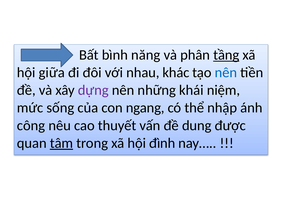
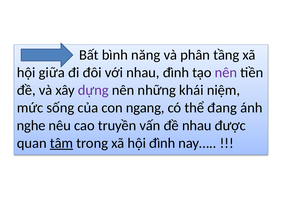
tầng underline: present -> none (226, 55)
nhau khác: khác -> đình (176, 73)
nên colour: blue -> purple (226, 73)
nhập: nhập -> đang (222, 108)
công: công -> nghe (31, 126)
thuyết: thuyết -> truyền (117, 126)
đề dung: dung -> nhau (197, 126)
